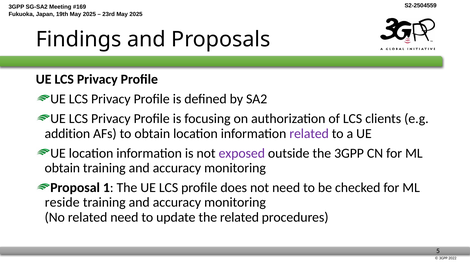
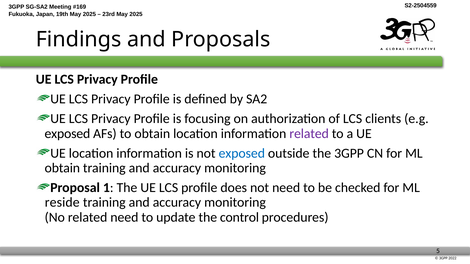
addition: addition -> exposed (67, 134)
exposed colour: purple -> blue (242, 153)
the related: related -> control (239, 218)
